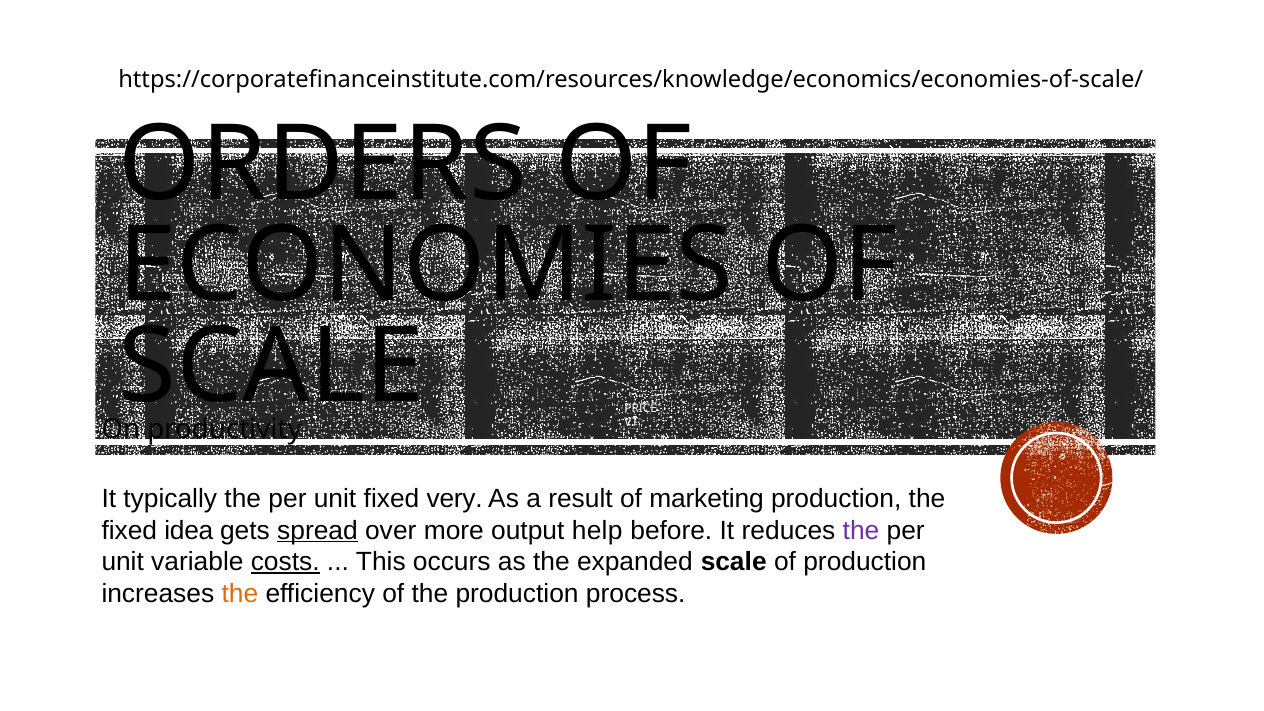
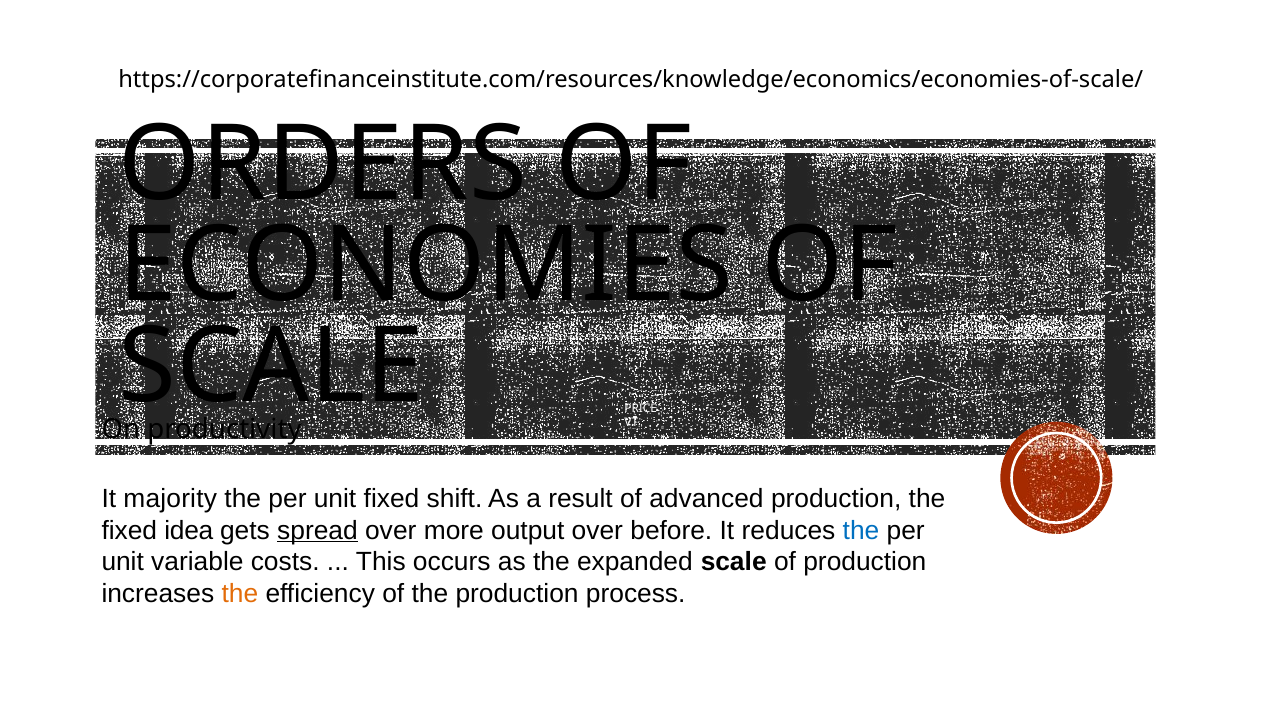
typically: typically -> majority (170, 499)
very: very -> shift (454, 499)
marketing: marketing -> advanced (706, 499)
output help: help -> over (597, 530)
the colour: purple -> blue (861, 530)
costs underline: present -> none (285, 562)
